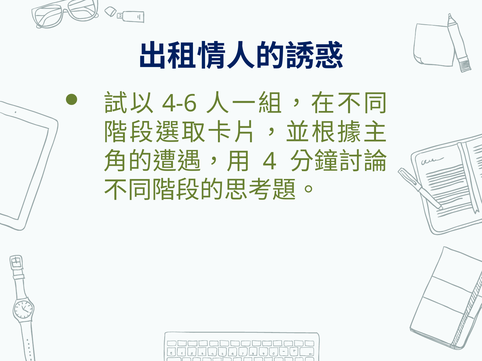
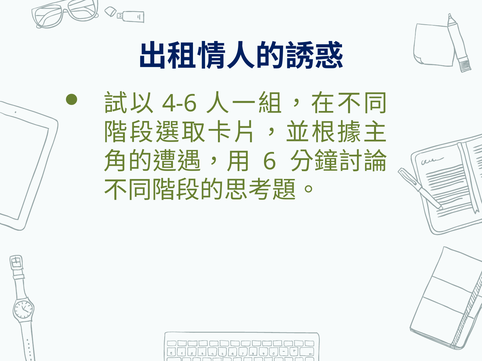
4: 4 -> 6 (270, 162)
